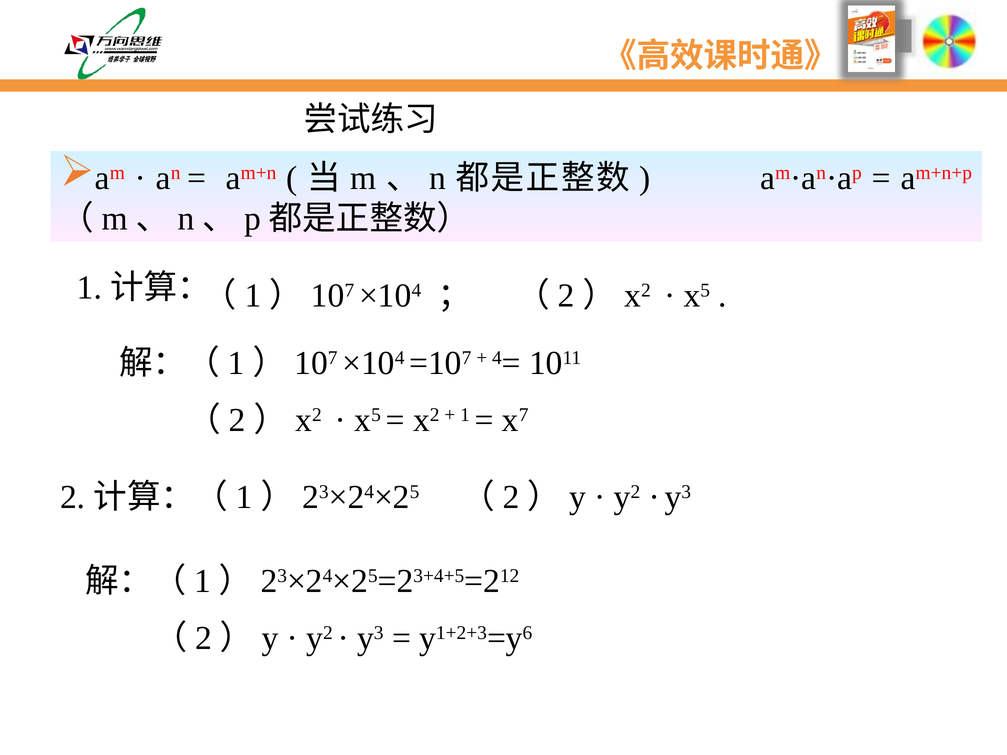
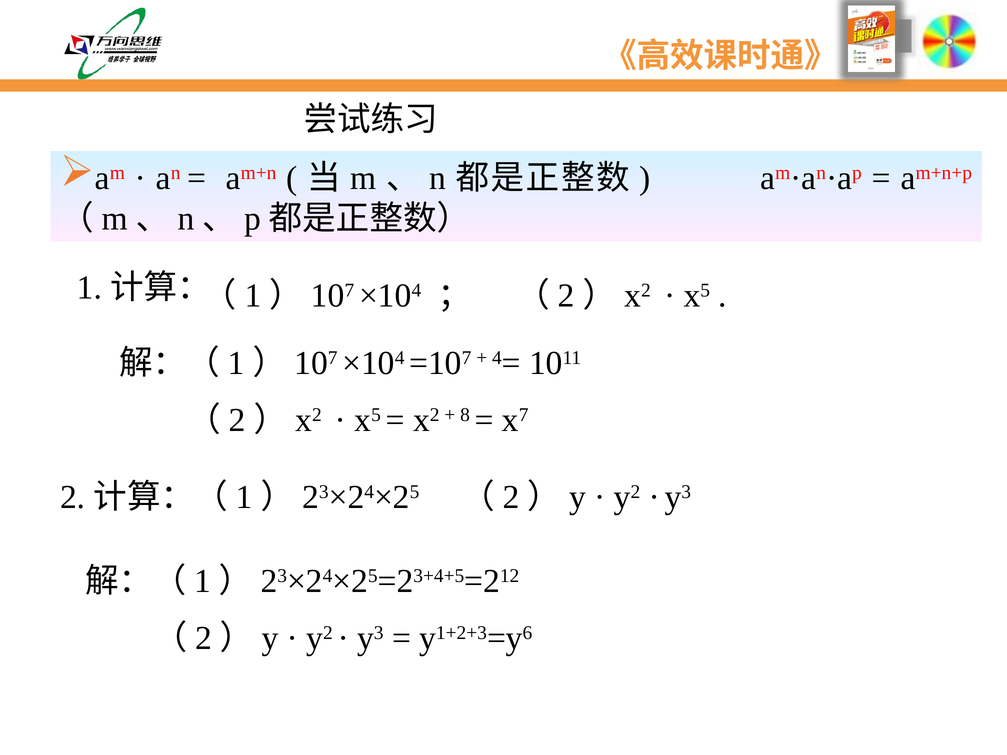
1: 1 -> 8 (465, 415)
